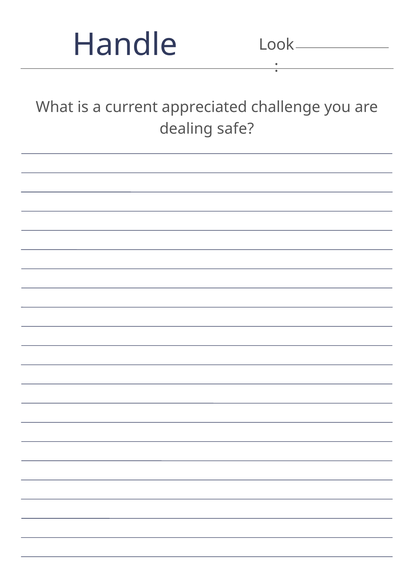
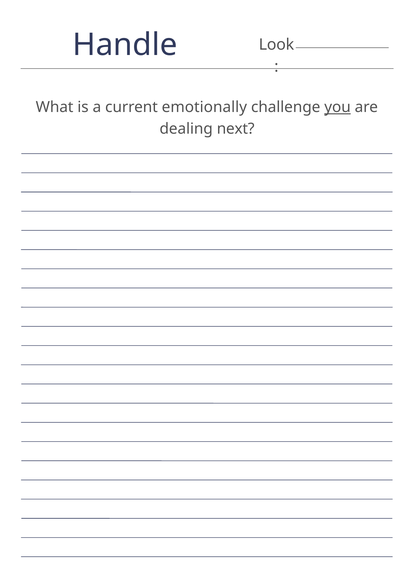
appreciated: appreciated -> emotionally (204, 107)
you underline: none -> present (338, 107)
safe: safe -> next (236, 129)
